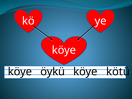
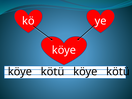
öykü: öykü -> kötü (53, 72)
